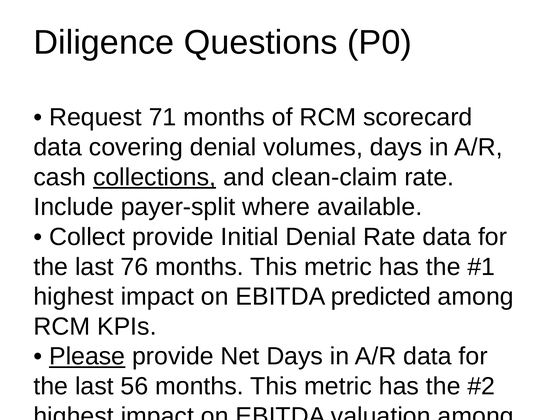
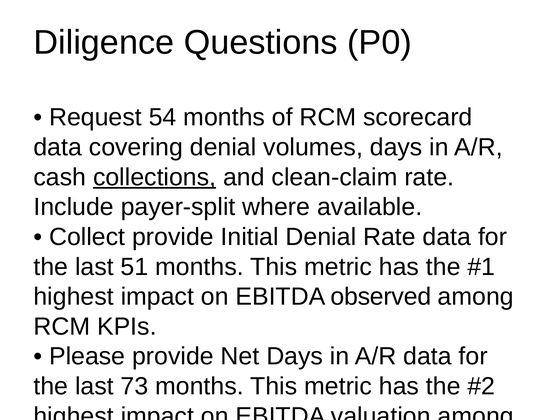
71: 71 -> 54 (163, 117)
76: 76 -> 51 (134, 267)
predicted: predicted -> observed (381, 297)
Please underline: present -> none (87, 356)
56: 56 -> 73 (134, 386)
